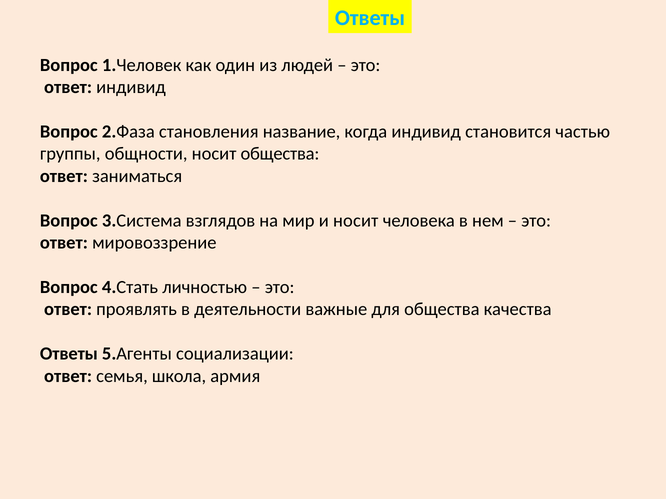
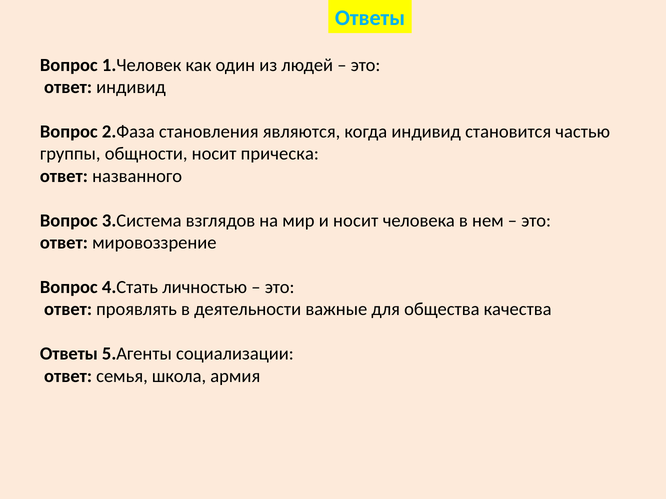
название: название -> являются (302, 132)
носит общества: общества -> прическа (280, 154)
заниматься: заниматься -> названного (137, 176)
